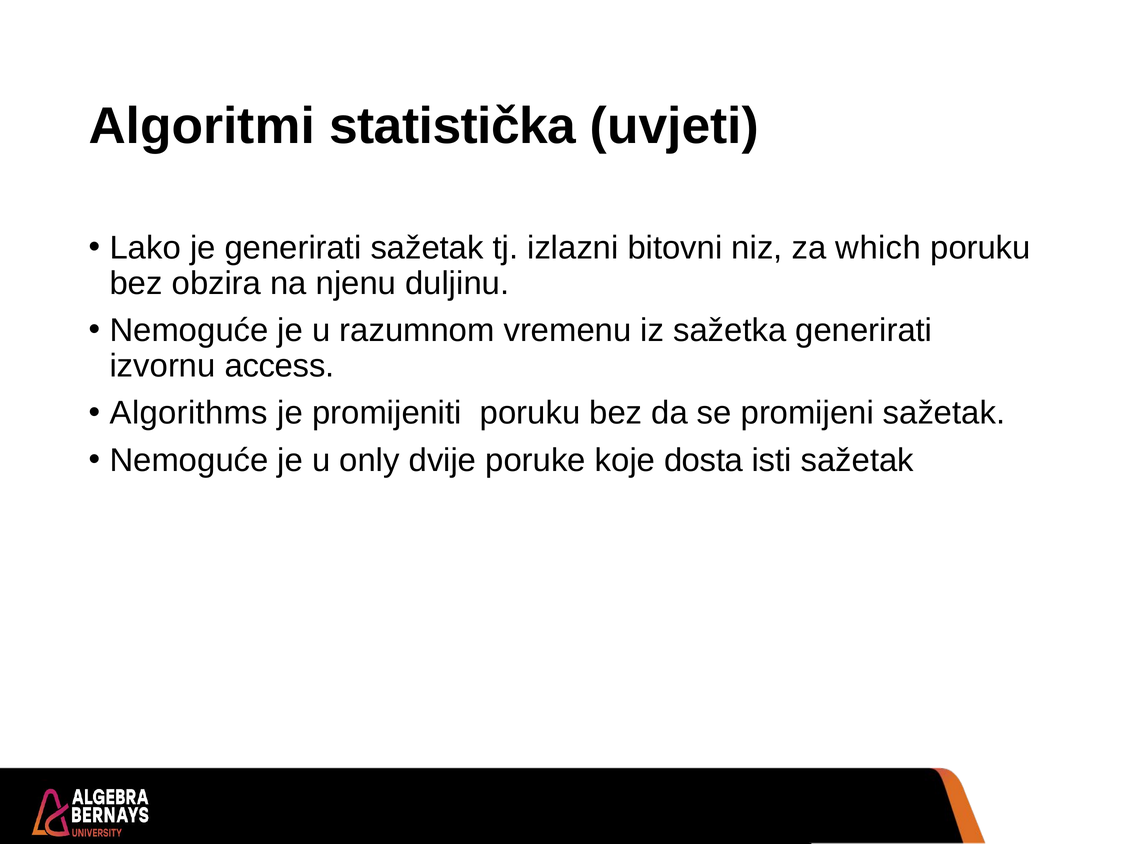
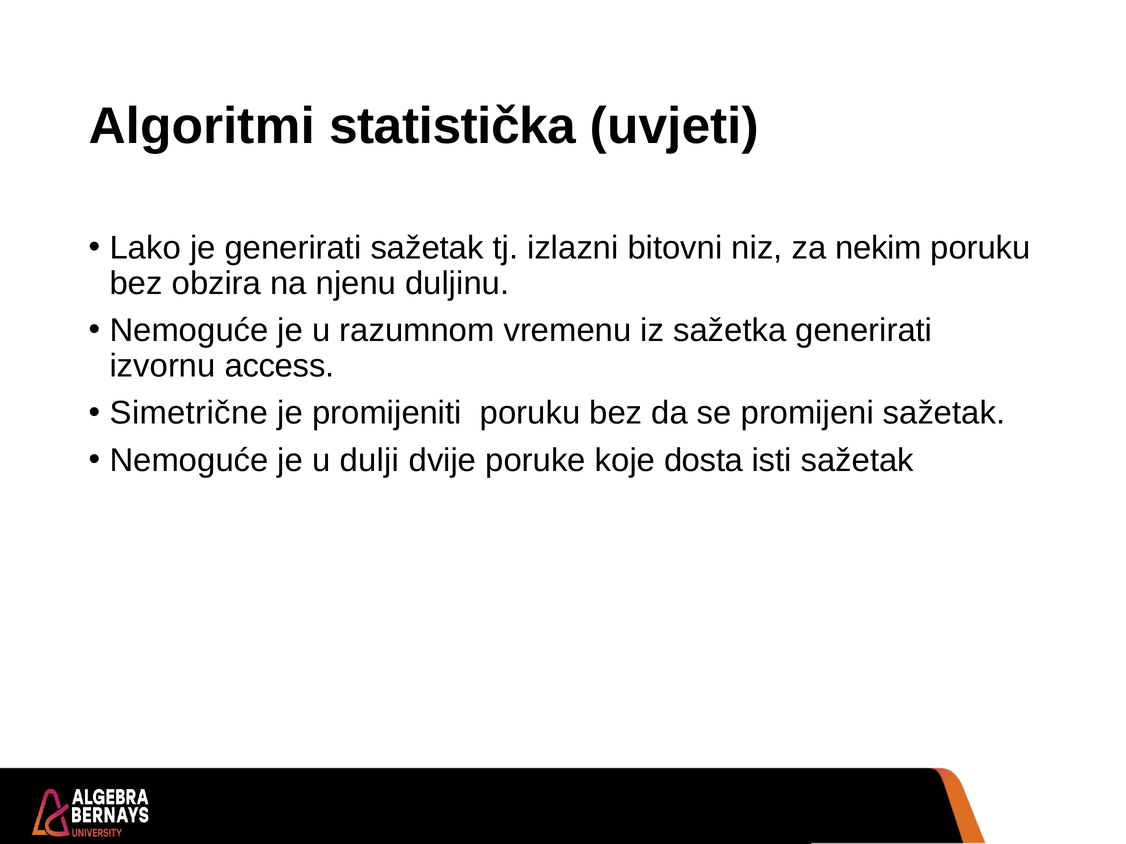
which: which -> nekim (878, 248)
Algorithms: Algorithms -> Simetrične (189, 413)
only: only -> dulji (369, 461)
